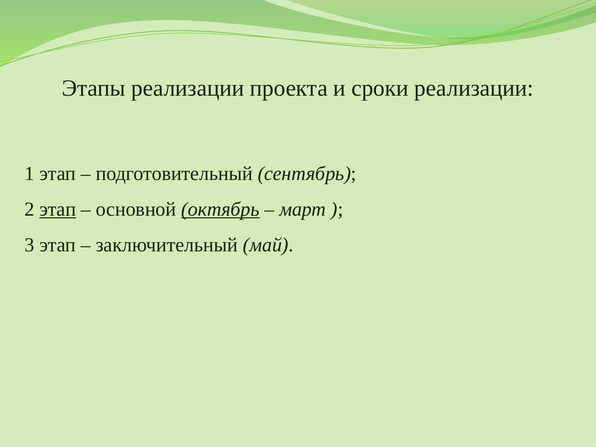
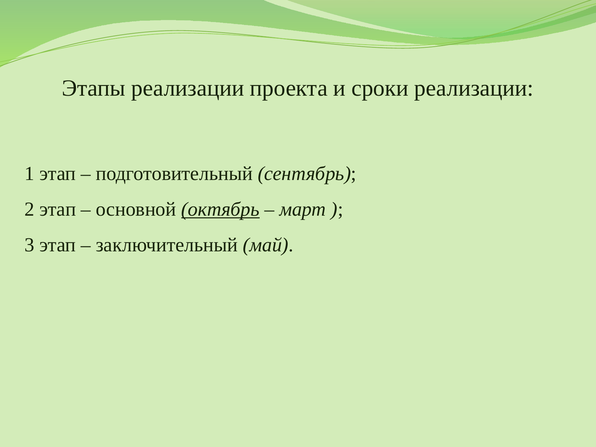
этап underline: present -> none (58, 209)
